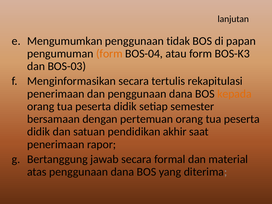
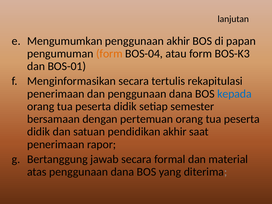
penggunaan tidak: tidak -> akhir (178, 41)
BOS-03: BOS-03 -> BOS-01 (67, 66)
kepada colour: orange -> blue (234, 94)
